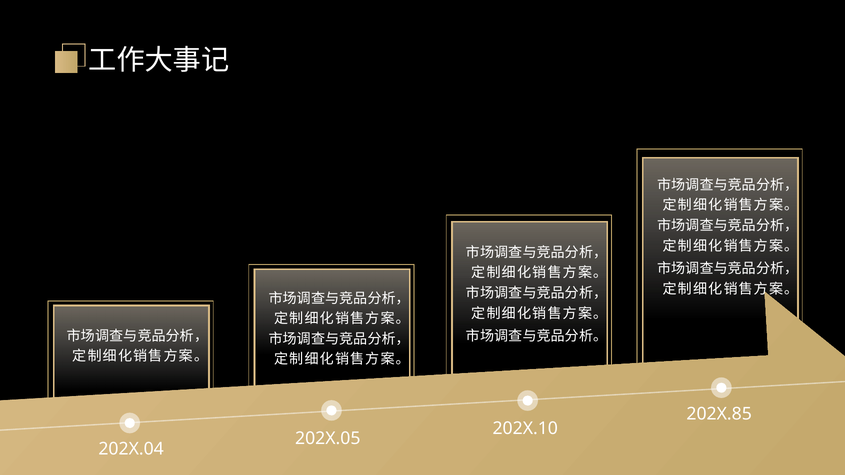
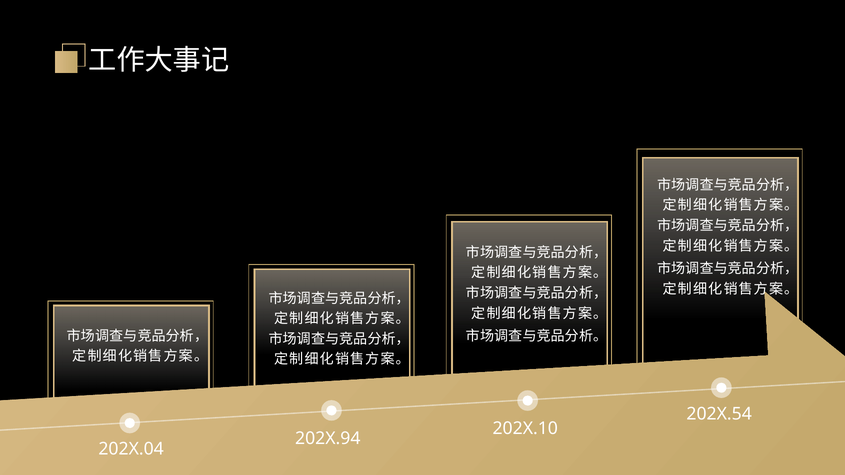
202X.85: 202X.85 -> 202X.54 (719, 414)
202X.05: 202X.05 -> 202X.94 (328, 439)
